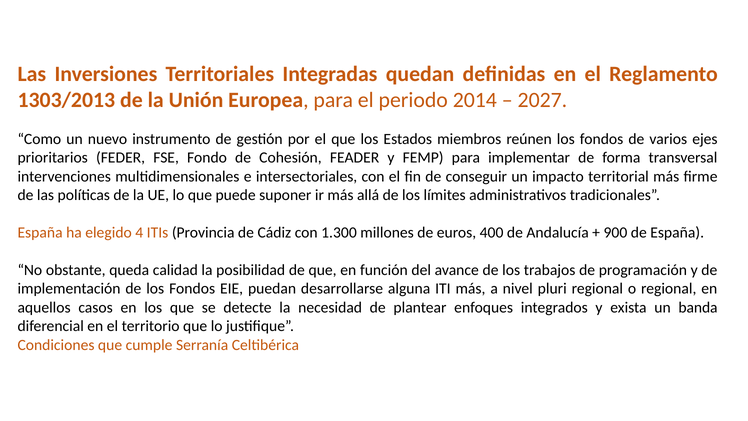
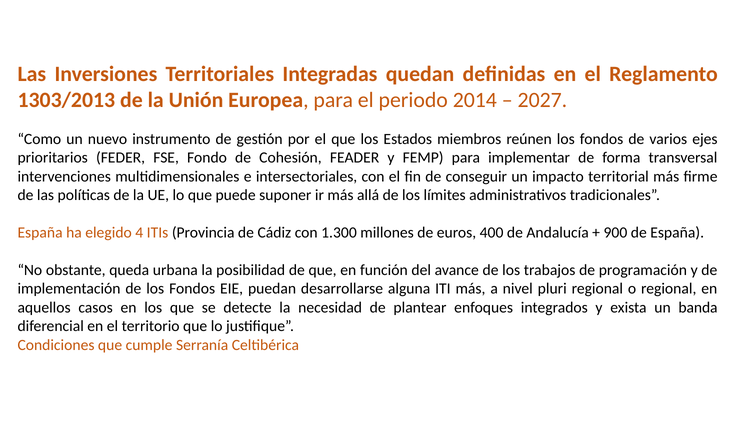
calidad: calidad -> urbana (175, 270)
